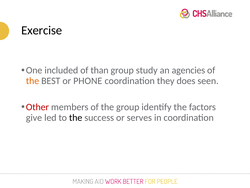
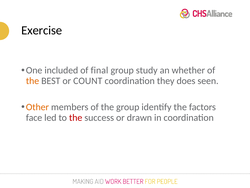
than: than -> final (99, 70)
agencies: agencies -> whether (188, 70)
PHONE: PHONE -> COUNT (88, 81)
Other colour: red -> orange (37, 107)
give: give -> face (34, 117)
the colour: black -> red (76, 117)
serves: serves -> drawn (139, 117)
